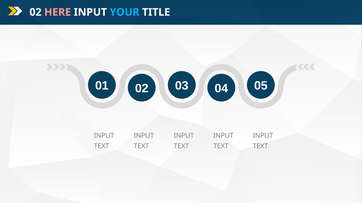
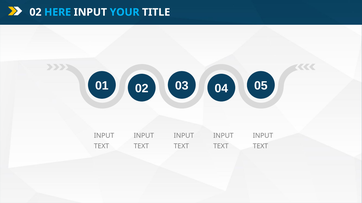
HERE colour: pink -> light blue (58, 12)
